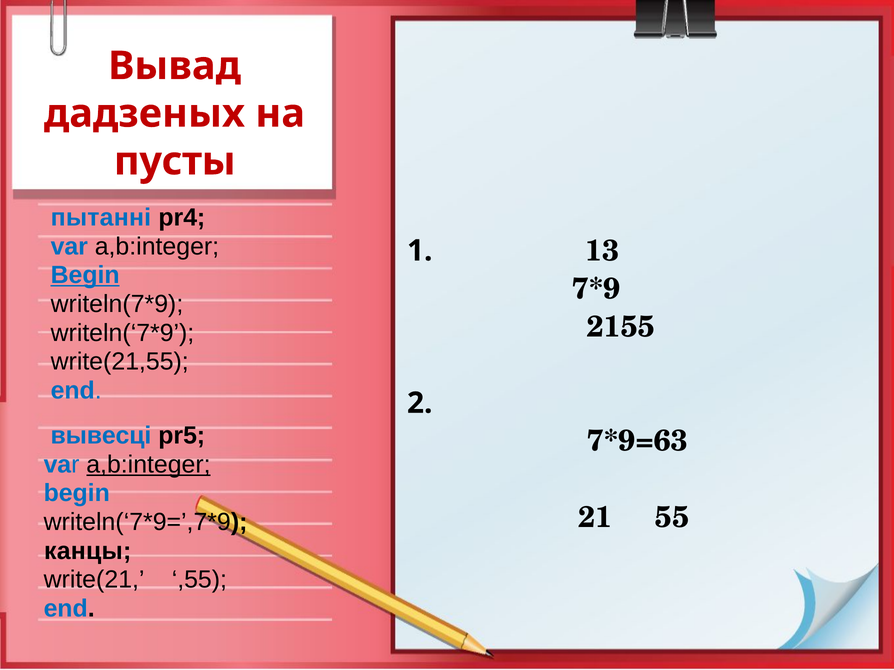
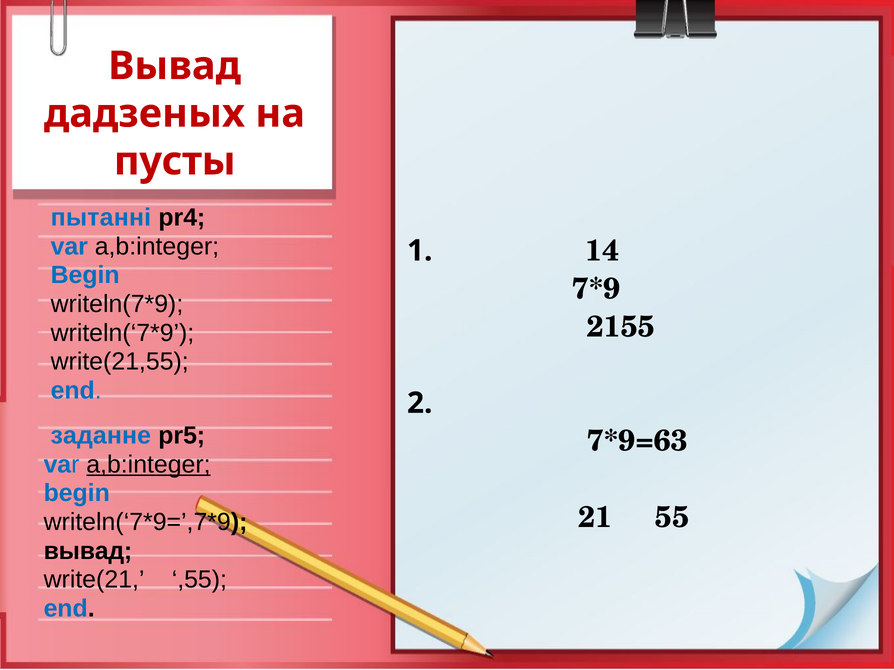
13: 13 -> 14 (602, 251)
Begin underline: present -> none (85, 275)
вывесці: вывесці -> заданне (101, 436)
канцы: канцы -> вывад (88, 551)
